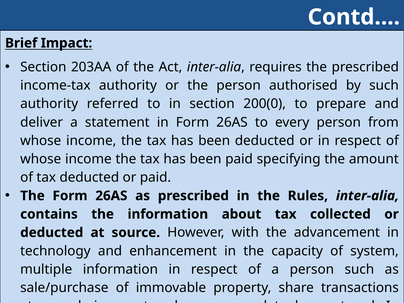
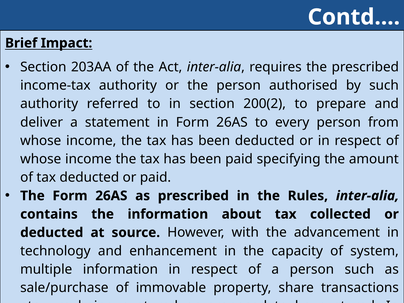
200(0: 200(0 -> 200(2 (265, 104)
